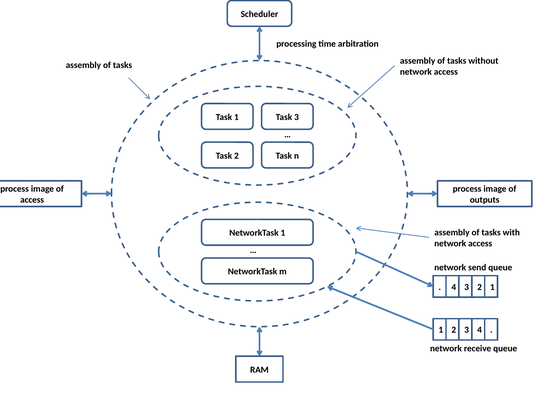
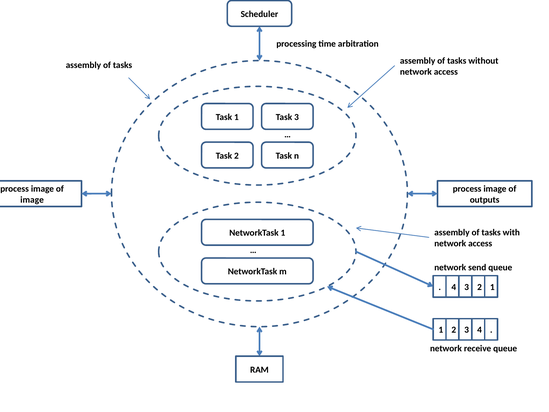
access: access -> image (32, 200)
